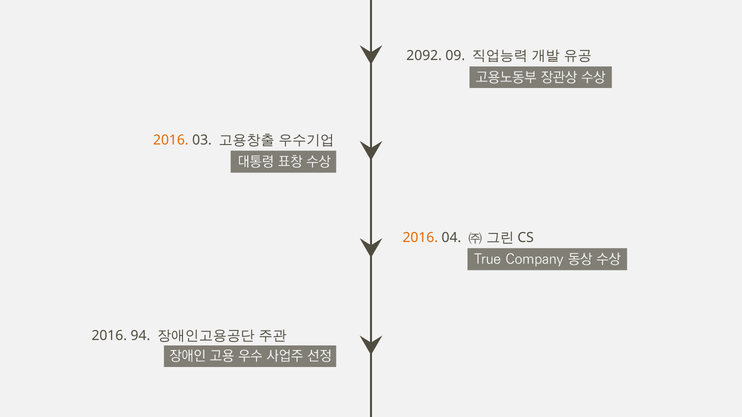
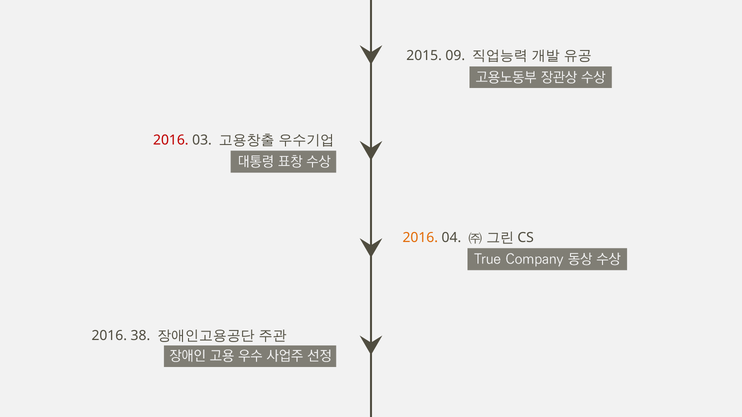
2092: 2092 -> 2015 (424, 56)
2016 colour: orange -> red (171, 140)
94: 94 -> 38 (140, 336)
